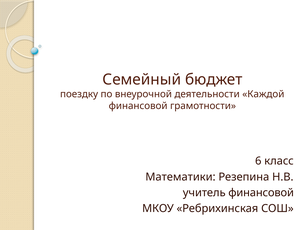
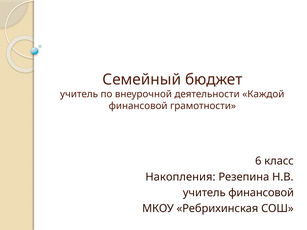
поездку: поездку -> учитель (79, 94)
Математики: Математики -> Накопления (180, 177)
